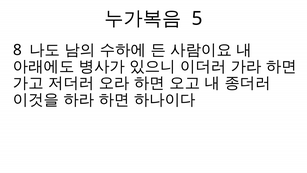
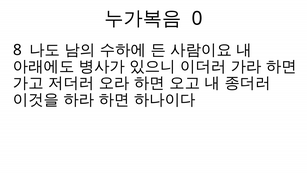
5: 5 -> 0 (197, 18)
